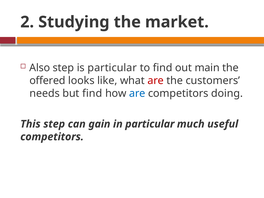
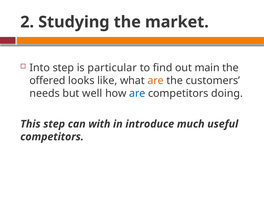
Also: Also -> Into (40, 68)
are colour: red -> orange (156, 81)
but find: find -> well (92, 93)
gain: gain -> with (99, 124)
in particular: particular -> introduce (150, 124)
